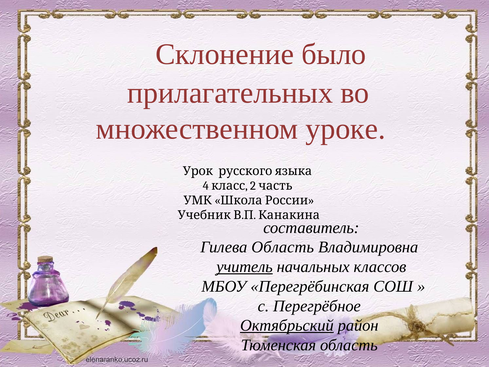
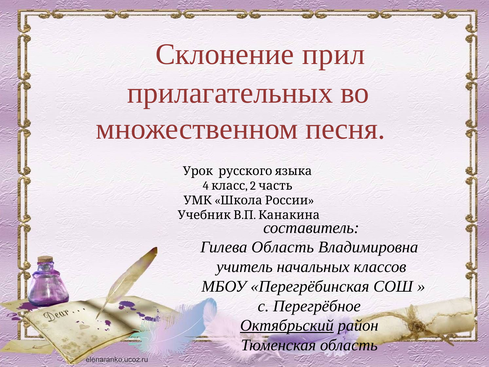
было: было -> прил (334, 54)
уроке: уроке -> песня (345, 129)
учитель underline: present -> none (245, 267)
